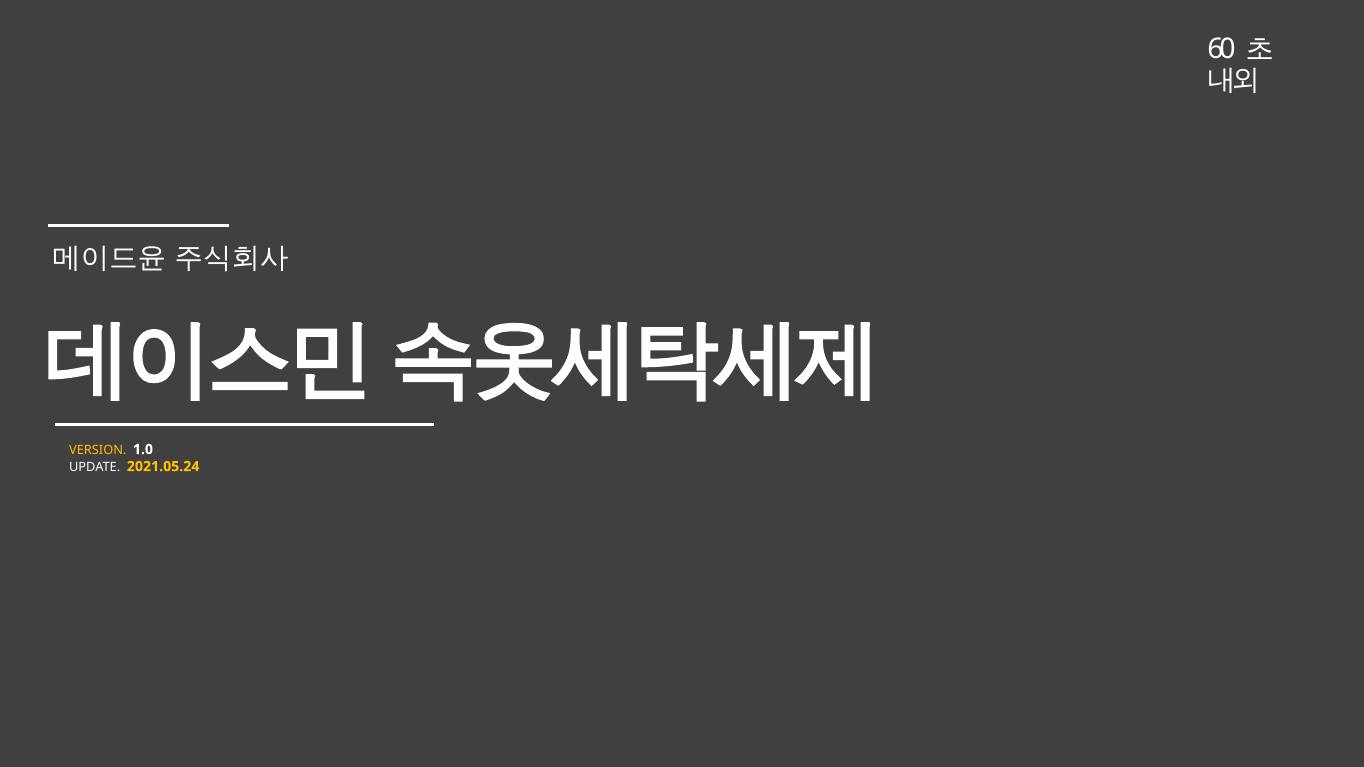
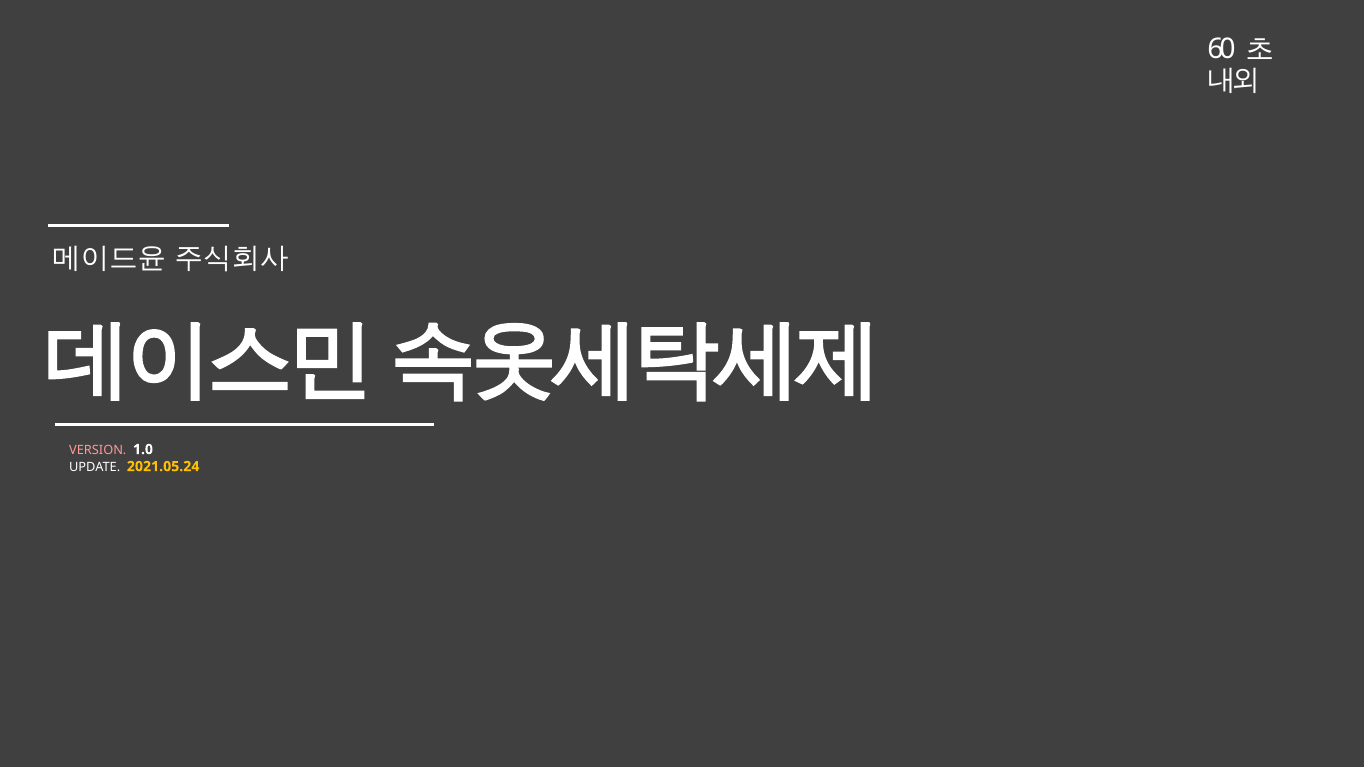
VERSION colour: yellow -> pink (98, 450)
